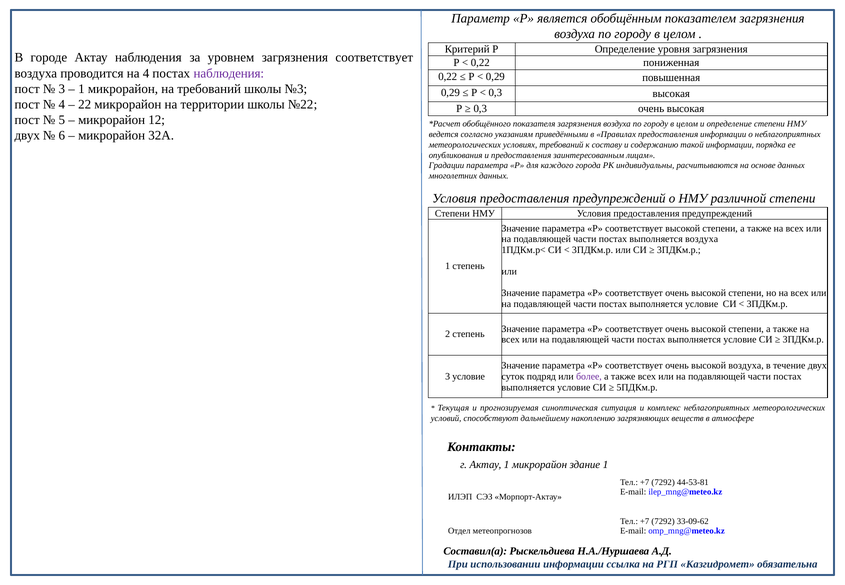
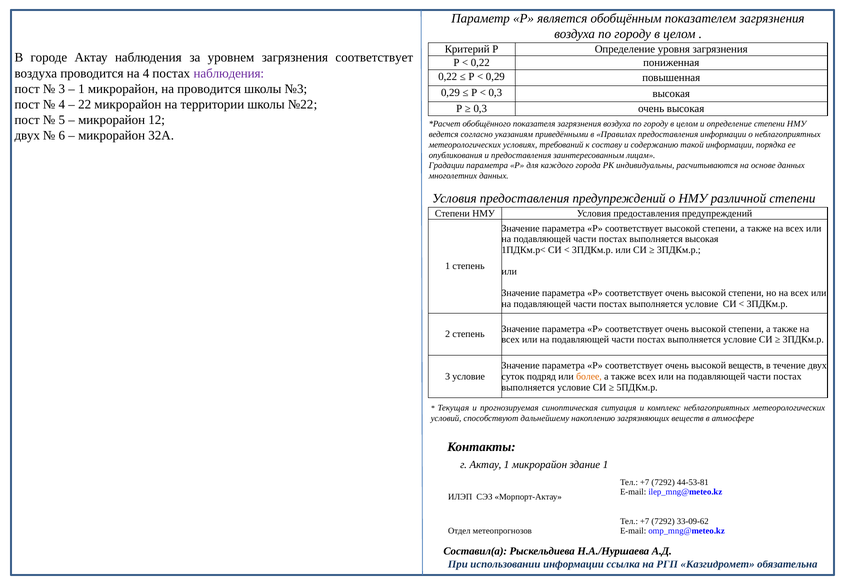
на требований: требований -> проводится (209, 89)
выполняется воздуха: воздуха -> высокая (702, 239)
высокой воздуха: воздуха -> веществ (746, 366)
более colour: purple -> orange (589, 376)
